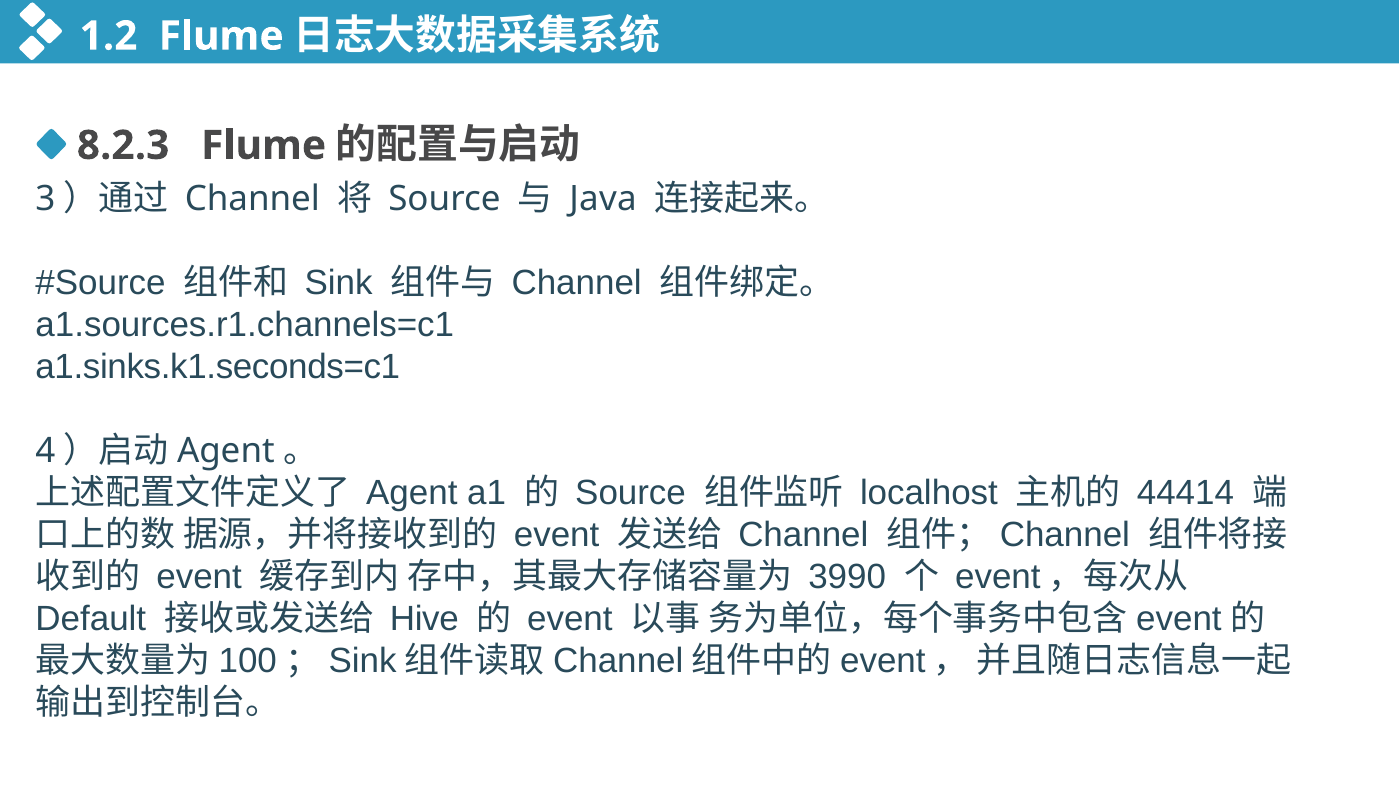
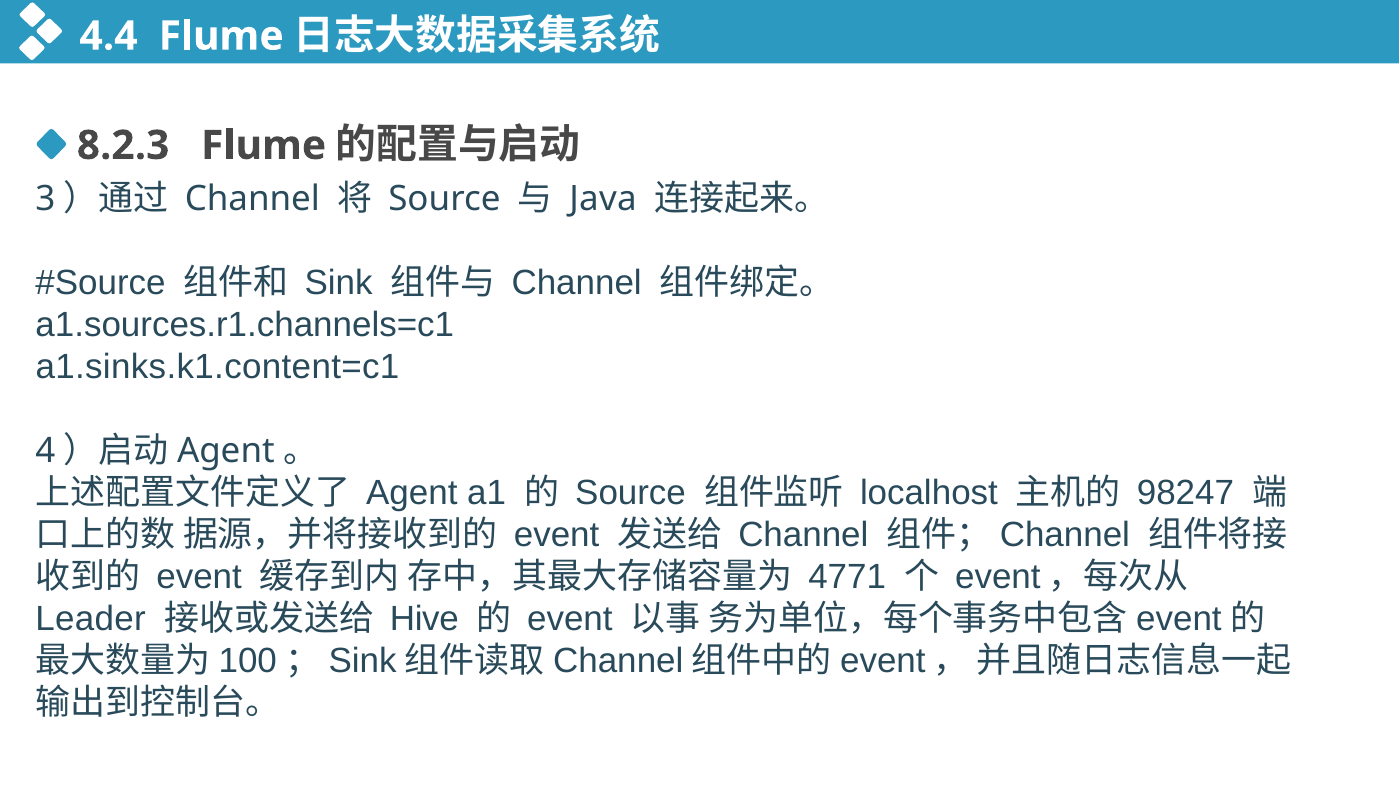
1.2: 1.2 -> 4.4 (109, 36)
a1.sinks.k1.seconds=c1: a1.sinks.k1.seconds=c1 -> a1.sinks.k1.content=c1 (217, 367)
44414: 44414 -> 98247 (1185, 493)
3990: 3990 -> 4771 (847, 577)
Default: Default -> Leader (91, 619)
